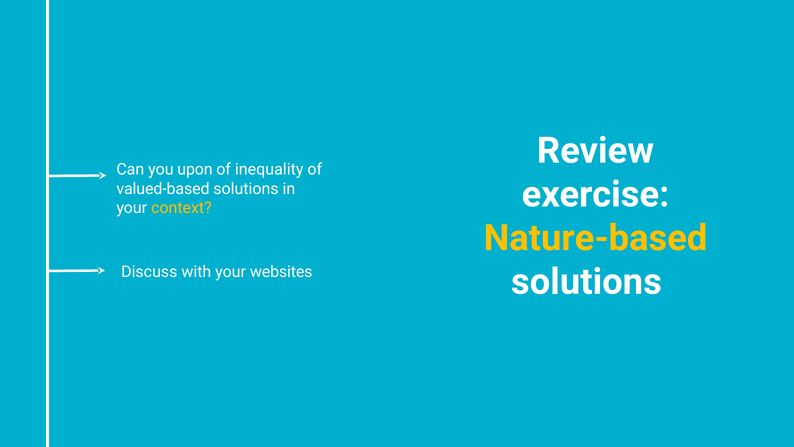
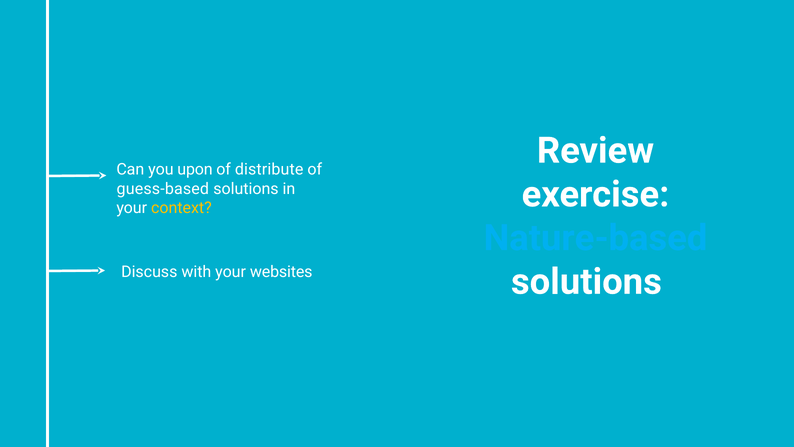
inequality: inequality -> distribute (269, 169)
valued-based: valued-based -> guess-based (163, 189)
Nature-based colour: yellow -> light blue (595, 238)
